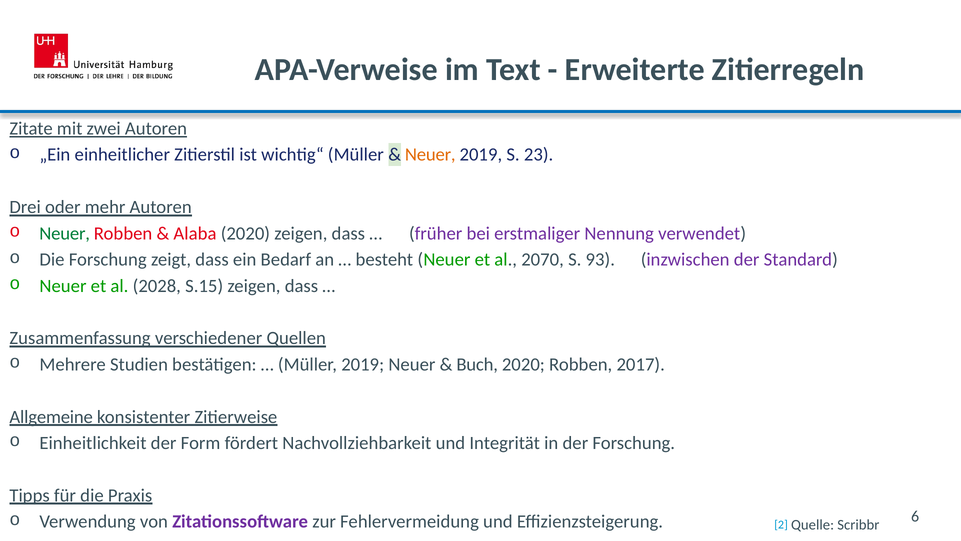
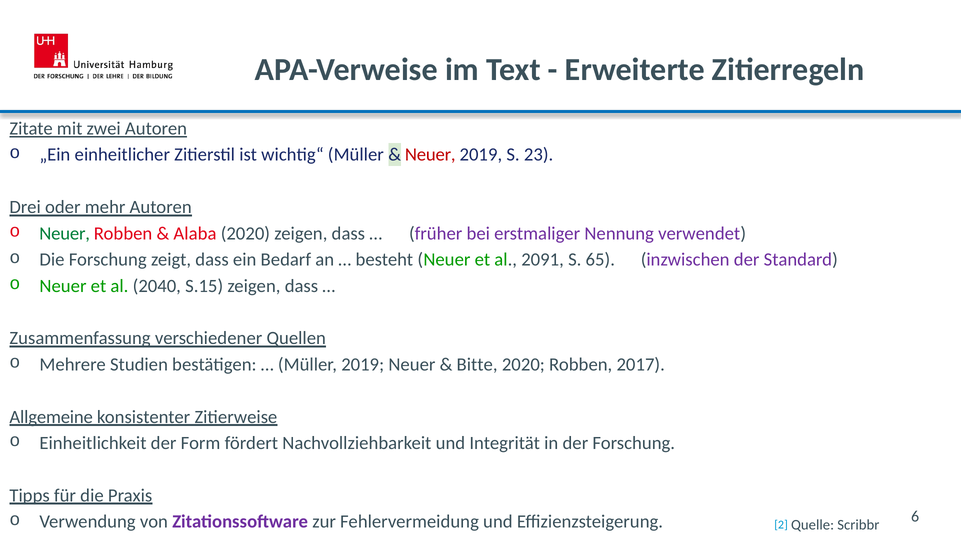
Neuer colour: orange -> red (430, 155)
2070: 2070 -> 2091 (543, 259)
93: 93 -> 65 (600, 259)
2028: 2028 -> 2040 (157, 286)
Buch: Buch -> Bitte (477, 364)
